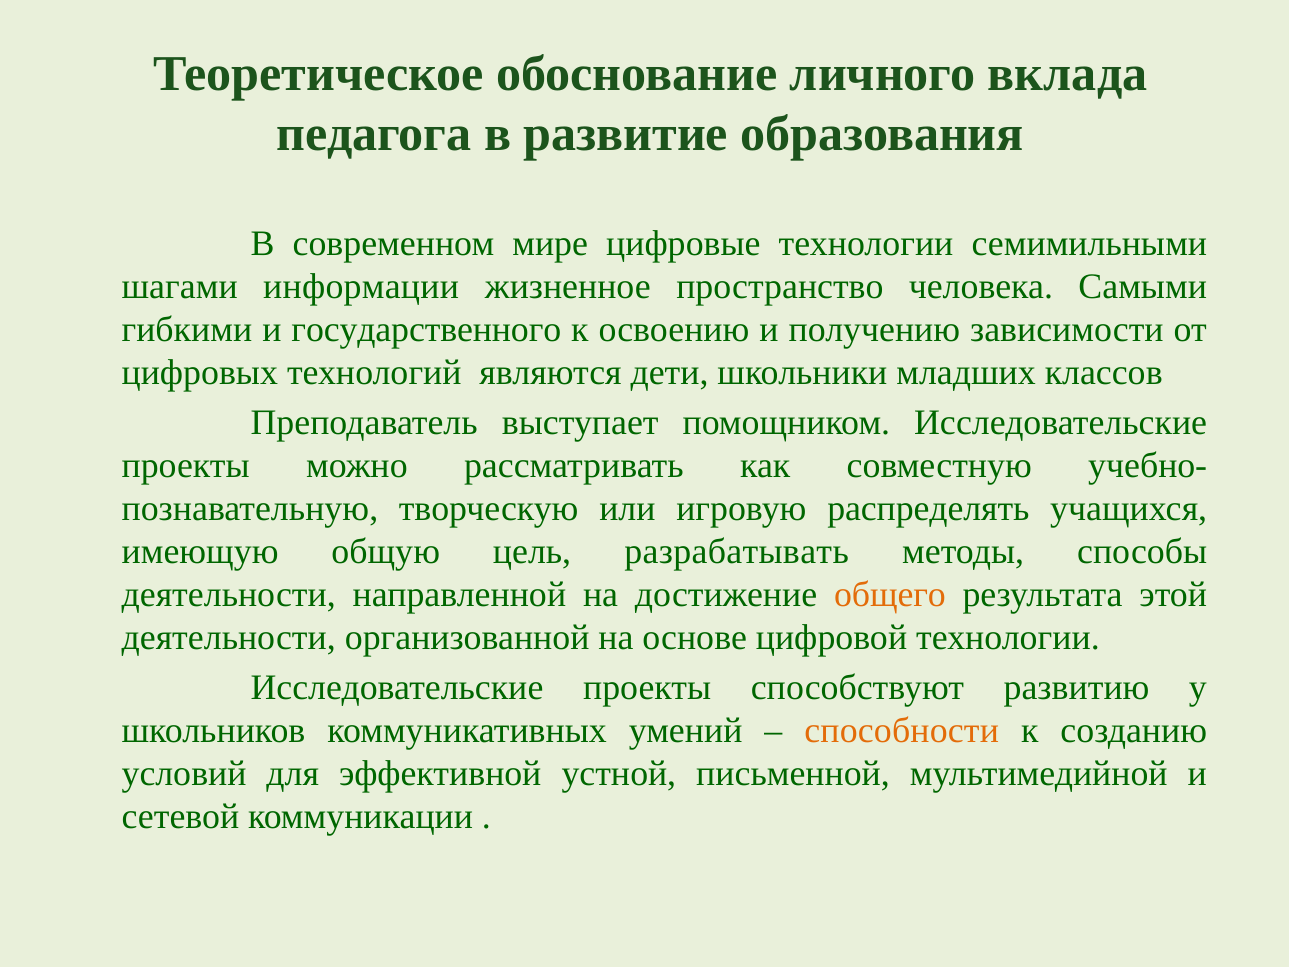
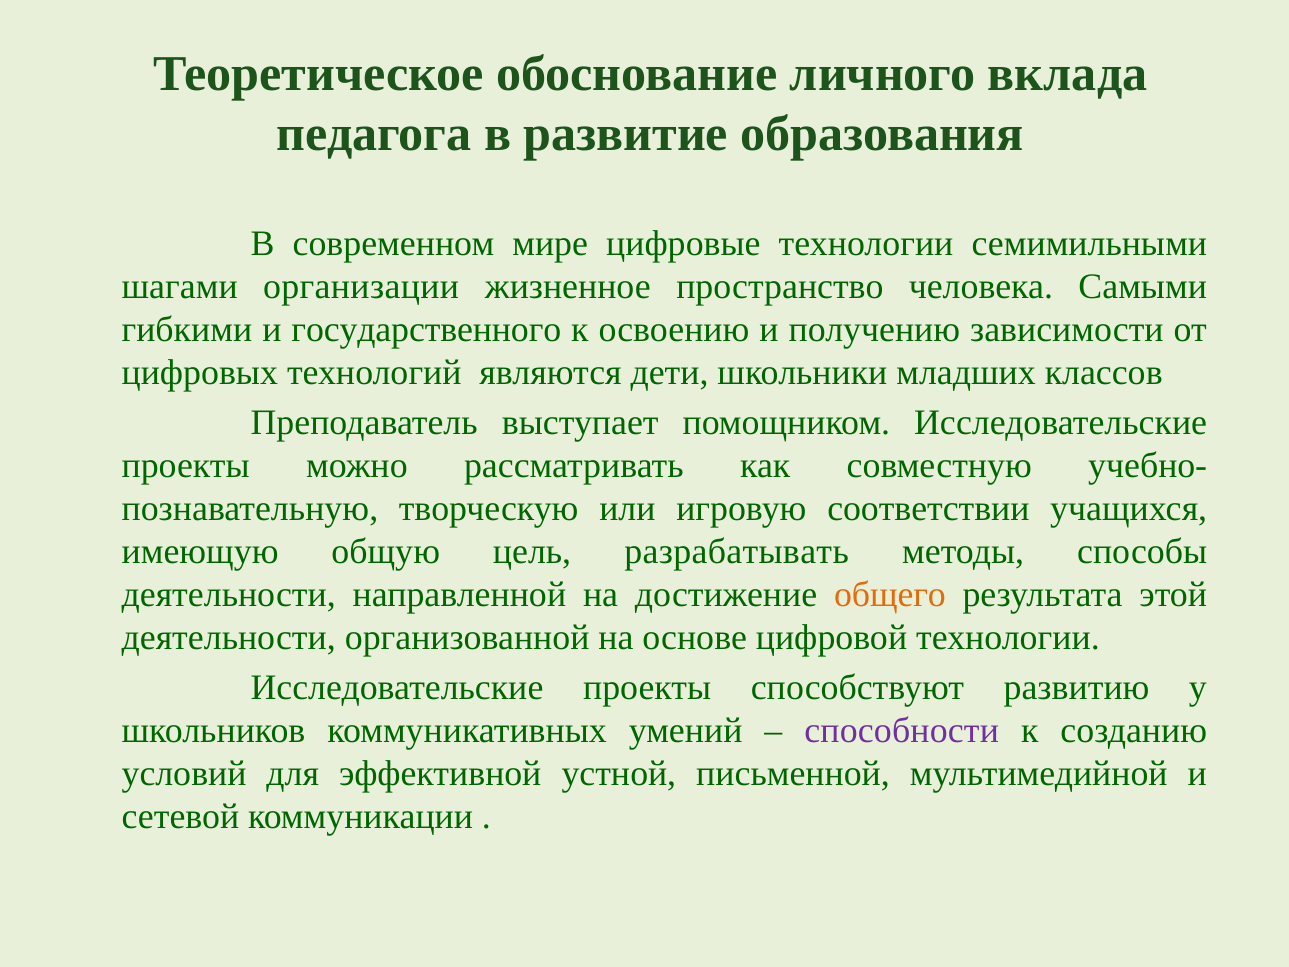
информации: информации -> организации (361, 286)
распределять: распределять -> соответствии (928, 508)
способности colour: orange -> purple (902, 731)
